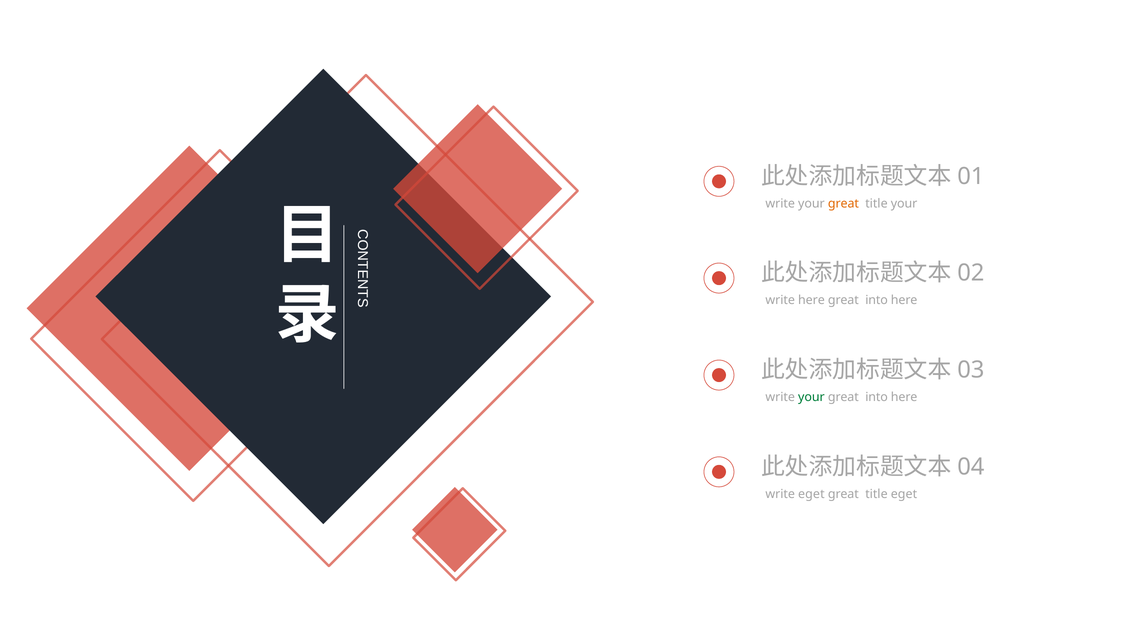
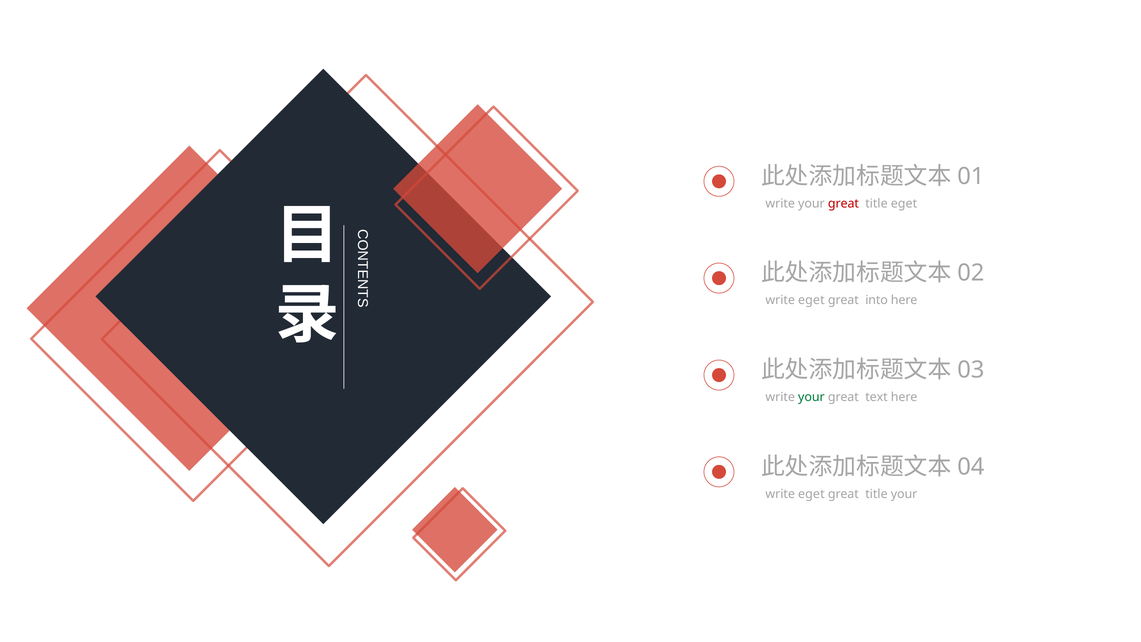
great colour: orange -> red (843, 204)
title your: your -> eget (904, 204)
here: here -> eget (811, 300)
into: into -> text (877, 397)
title eget: eget -> your (904, 494)
